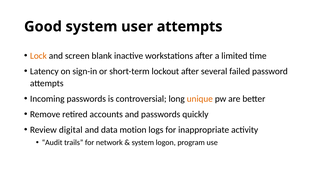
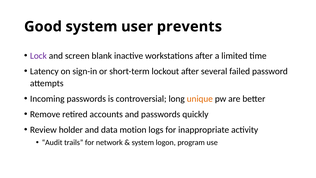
user attempts: attempts -> prevents (189, 27)
Lock colour: orange -> purple (38, 56)
digital: digital -> holder (71, 130)
